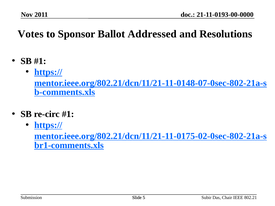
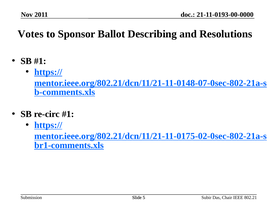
Addressed: Addressed -> Describing (152, 34)
